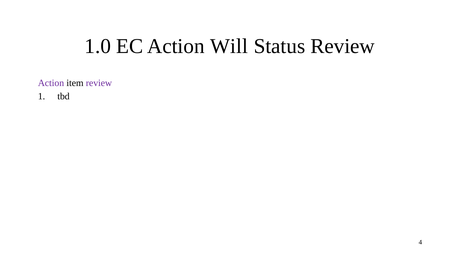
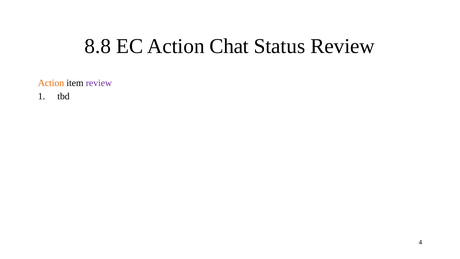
1.0: 1.0 -> 8.8 (98, 46)
Will: Will -> Chat (229, 46)
Action colour: purple -> orange (51, 83)
